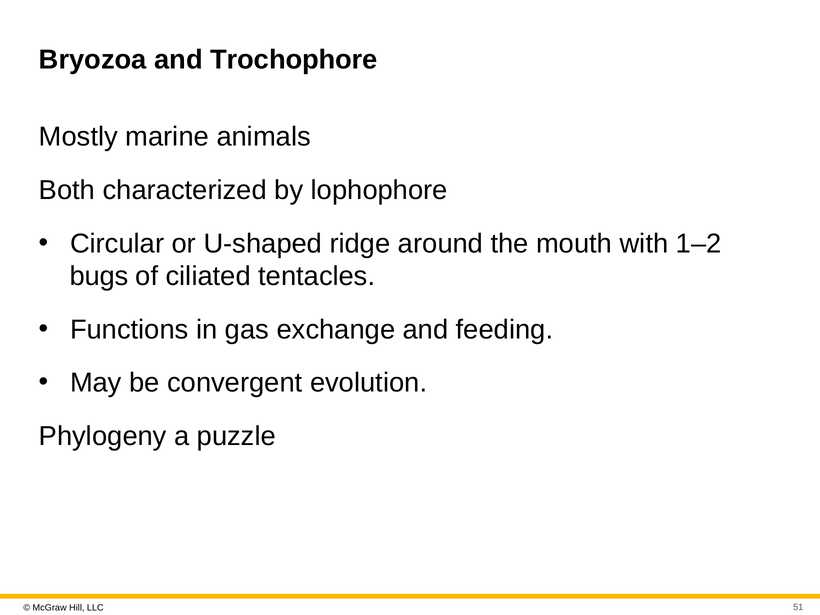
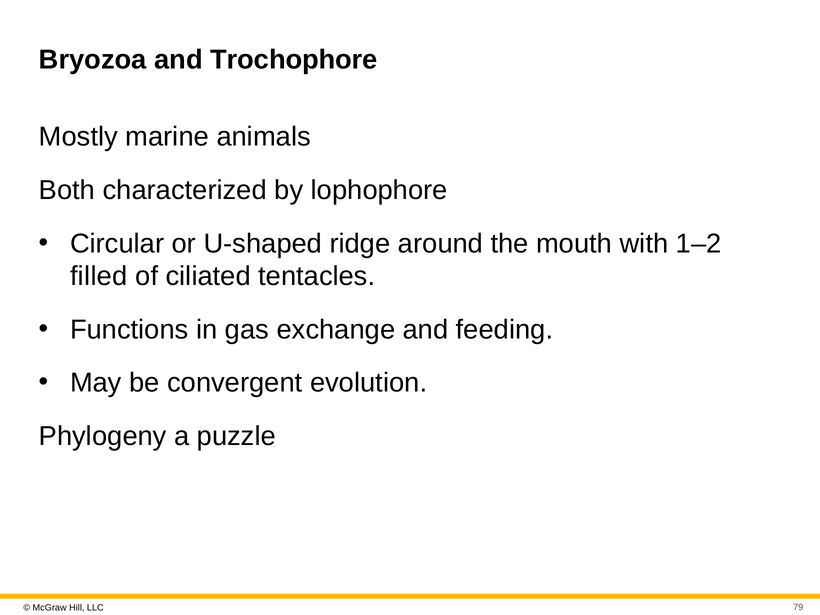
bugs: bugs -> filled (99, 276)
51: 51 -> 79 (798, 607)
